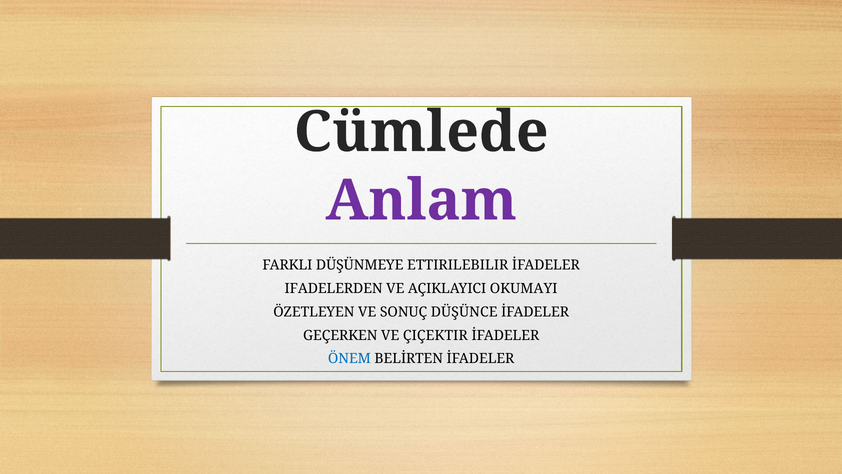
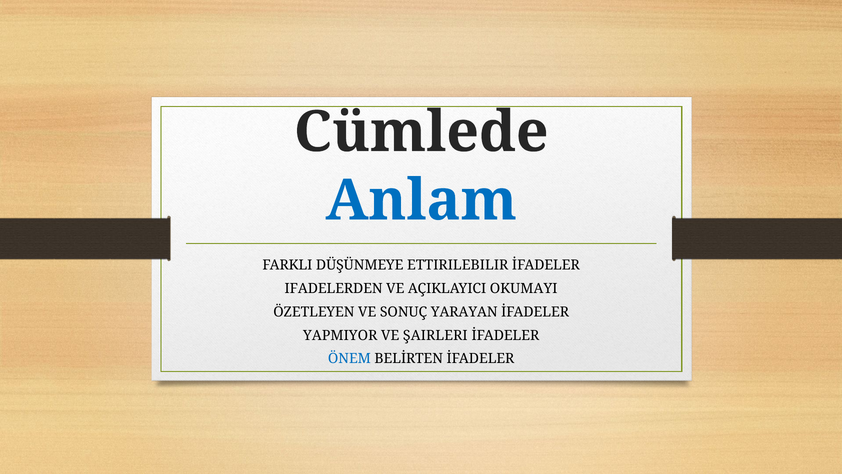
Anlam colour: purple -> blue (421, 200)
DÜŞÜNCE: DÜŞÜNCE -> YARAYAN (464, 312)
GEÇERKEN: GEÇERKEN -> YAPMIYOR (340, 335)
ÇIÇEKTIR: ÇIÇEKTIR -> ŞAIRLERI (435, 335)
